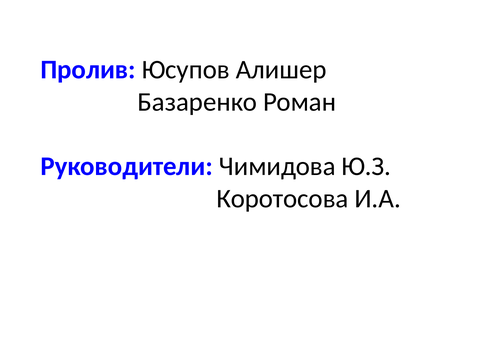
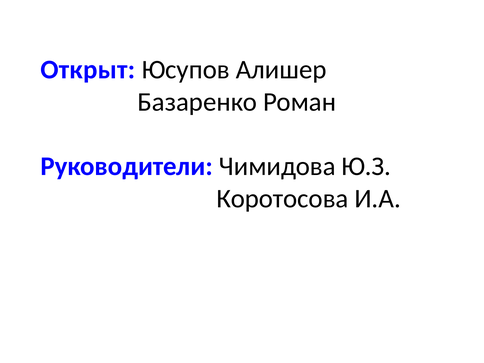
Пролив: Пролив -> Открыт (88, 70)
